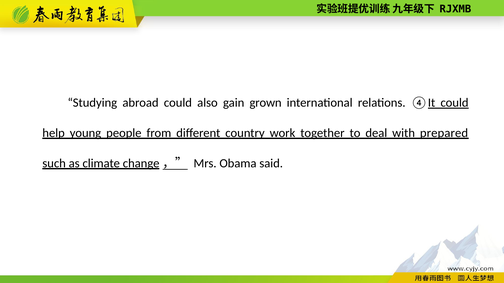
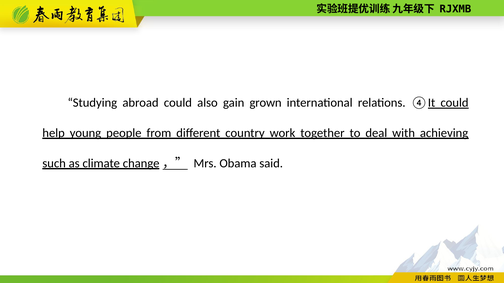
prepared: prepared -> achieving (444, 133)
